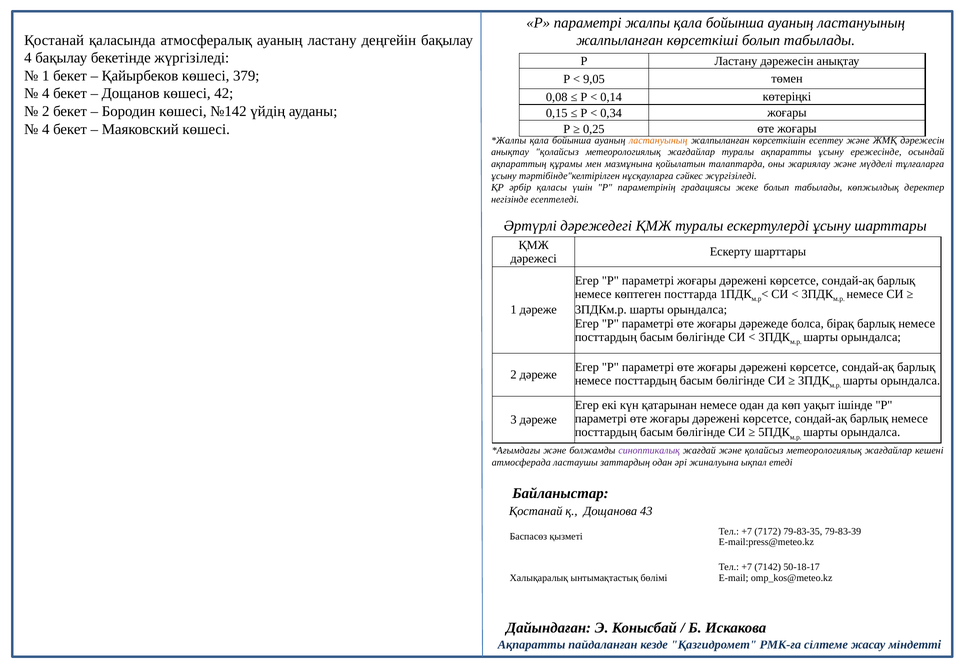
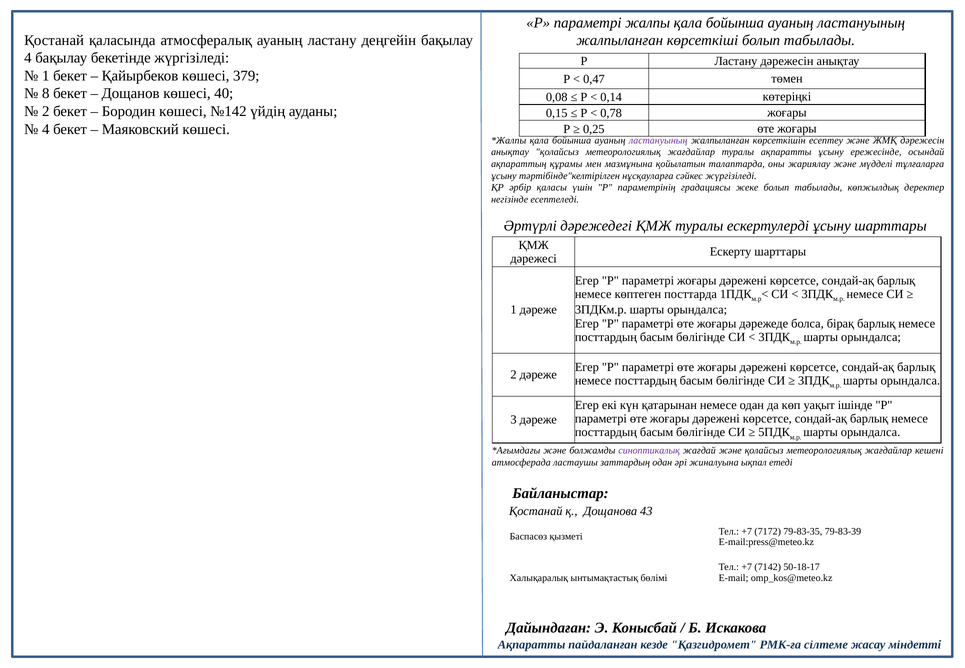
9,05: 9,05 -> 0,47 (594, 79)
4: 4 -> 8 (46, 94)
42: 42 -> 40 (224, 94)
0,34: 0,34 -> 0,78 (611, 113)
ластануының colour: orange -> purple (658, 140)
